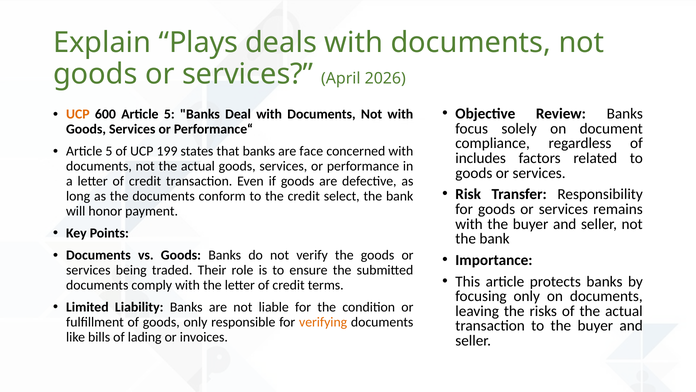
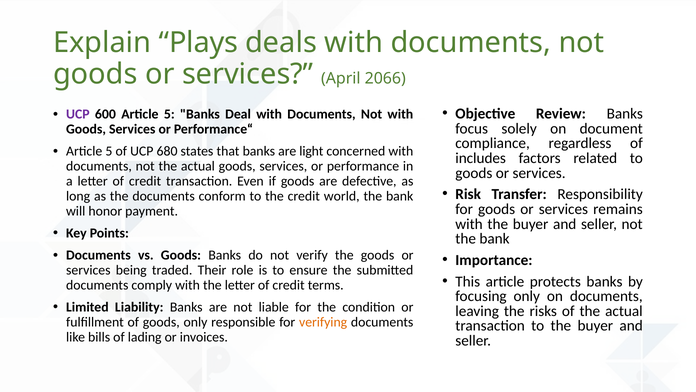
2026: 2026 -> 2066 (385, 78)
UCP colour: orange -> purple (78, 114)
199: 199 -> 680 (167, 151)
face: face -> light (311, 151)
select: select -> world (342, 196)
